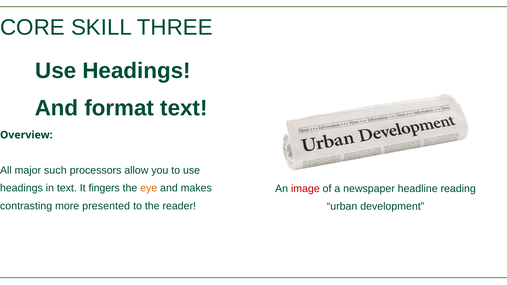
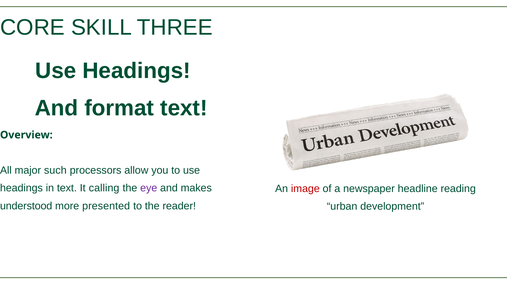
fingers: fingers -> calling (104, 188)
eye colour: orange -> purple (149, 188)
contrasting: contrasting -> understood (26, 206)
